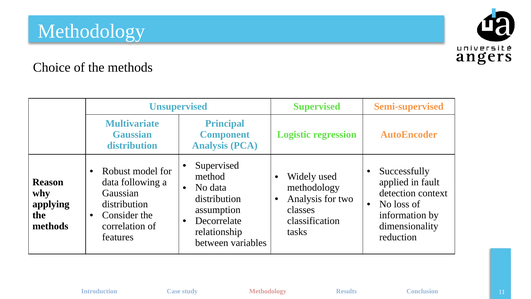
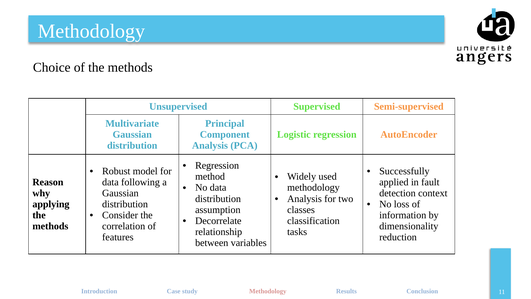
Supervised: Supervised -> Regression (217, 165)
